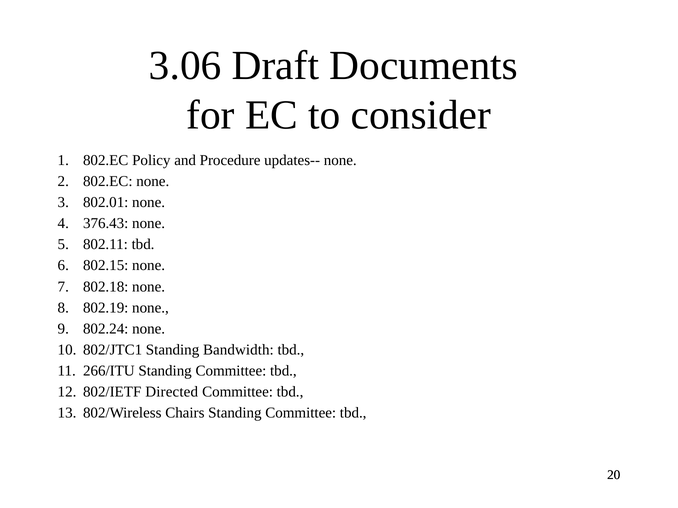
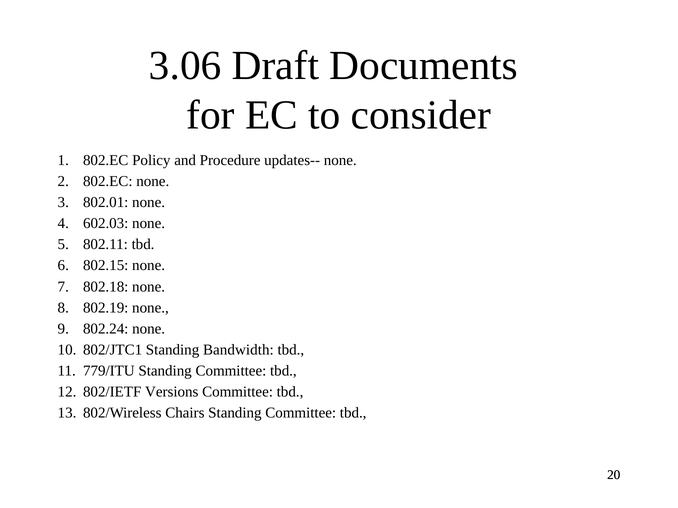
376.43: 376.43 -> 602.03 (106, 224)
266/ITU: 266/ITU -> 779/ITU (109, 371)
Directed: Directed -> Versions (172, 392)
